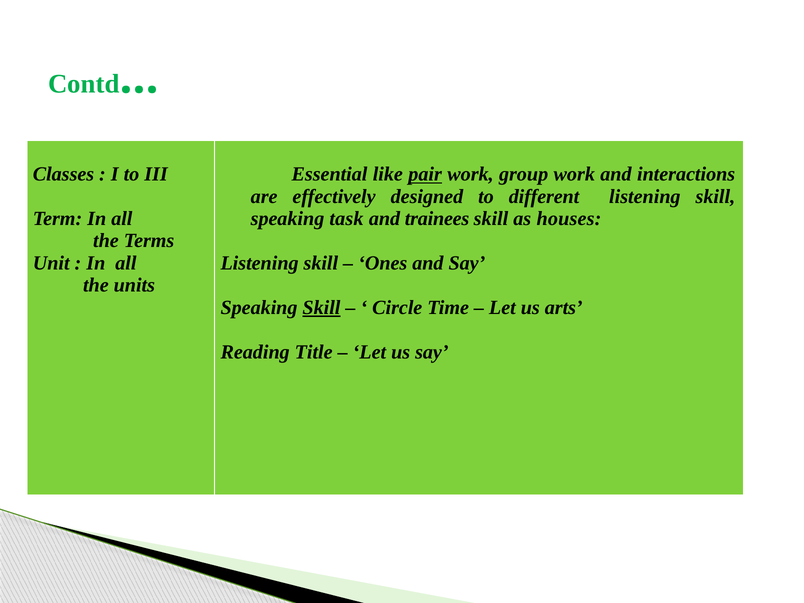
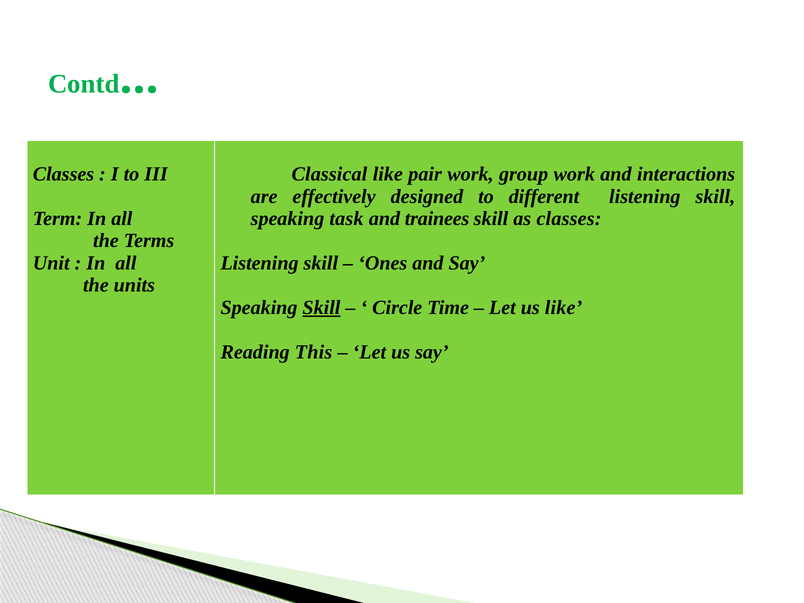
Essential: Essential -> Classical (329, 174)
pair underline: present -> none (425, 174)
as houses: houses -> classes (569, 219)
us arts: arts -> like (564, 308)
Title: Title -> This (314, 352)
